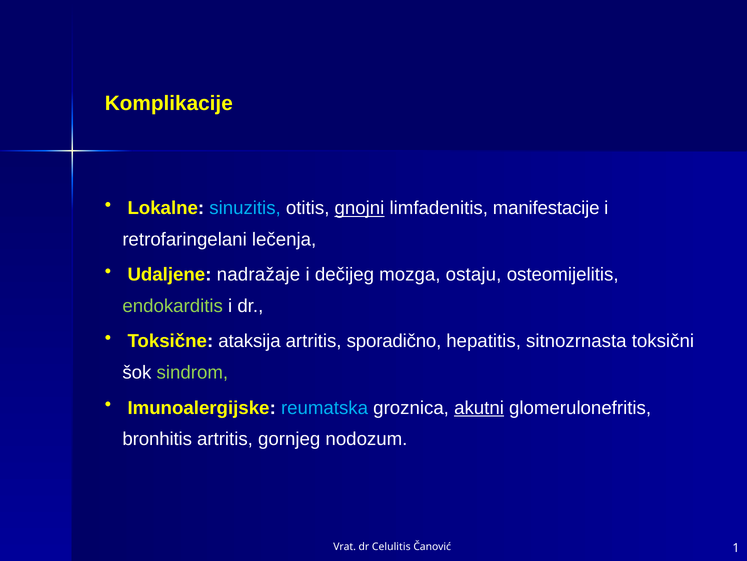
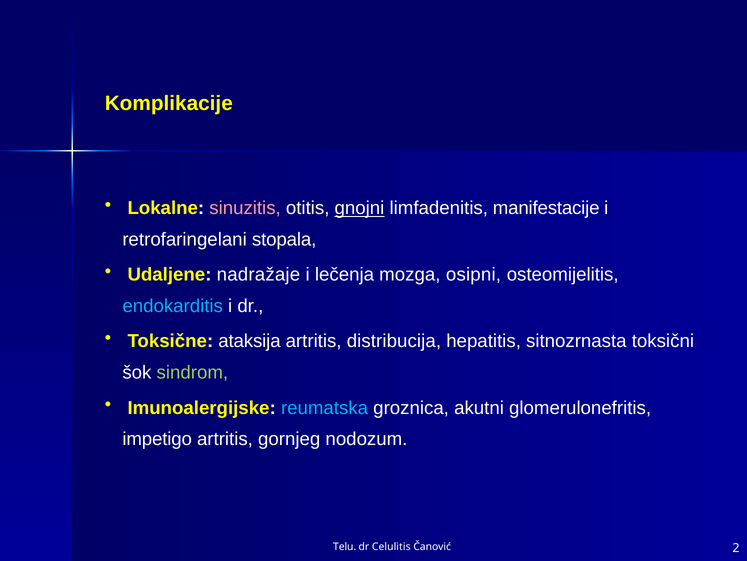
sinuzitis colour: light blue -> pink (245, 208)
lečenja: lečenja -> stopala (284, 239)
dečijeg: dečijeg -> lečenja (345, 274)
ostaju: ostaju -> osipni (473, 274)
endokarditis colour: light green -> light blue (173, 306)
sporadično: sporadično -> distribucija (394, 341)
akutni underline: present -> none (479, 407)
bronhitis: bronhitis -> impetigo (157, 439)
Vrat: Vrat -> Telu (345, 546)
1: 1 -> 2 (736, 547)
